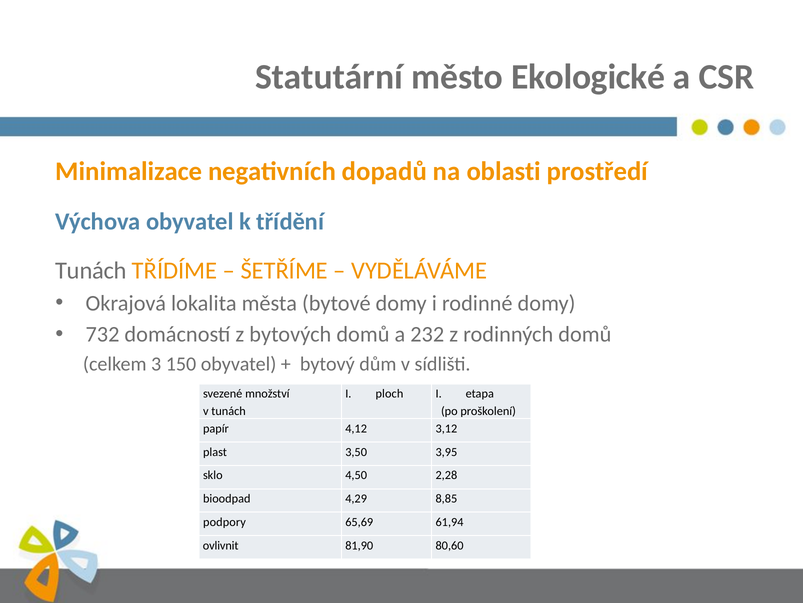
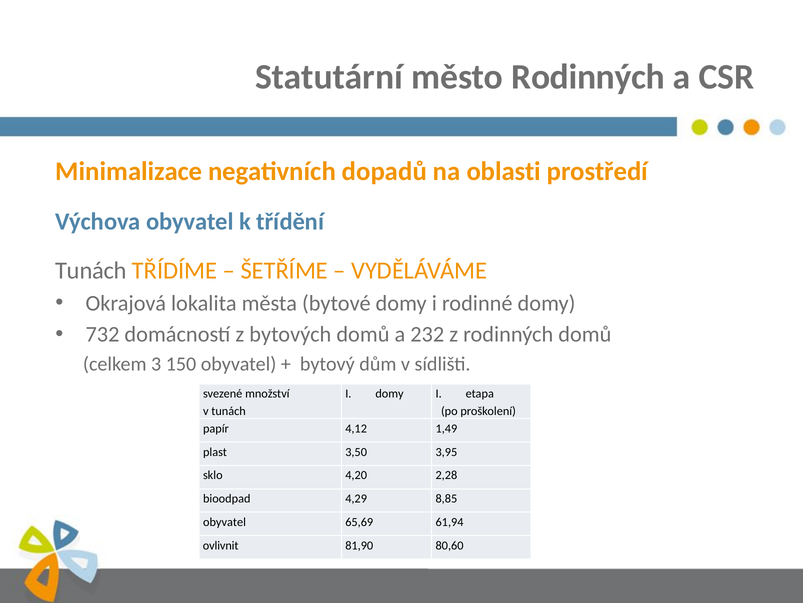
město Ekologické: Ekologické -> Rodinných (588, 77)
I ploch: ploch -> domy (389, 393)
3,12: 3,12 -> 1,49 (446, 428)
4,50: 4,50 -> 4,20 (356, 475)
podpory: podpory -> obyvatel (225, 522)
